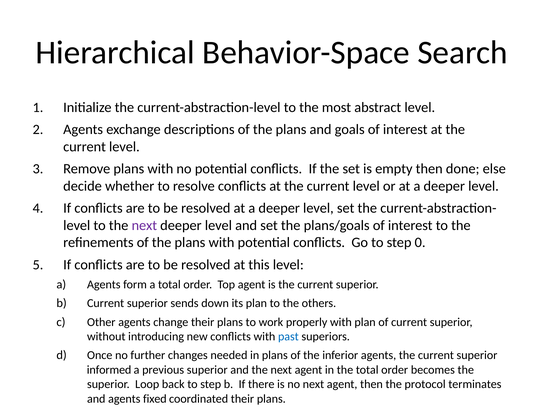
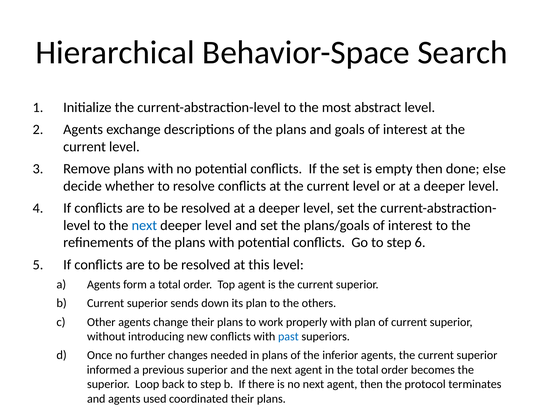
next colour: purple -> blue (144, 225)
0: 0 -> 6 (420, 243)
fixed: fixed -> used (155, 399)
